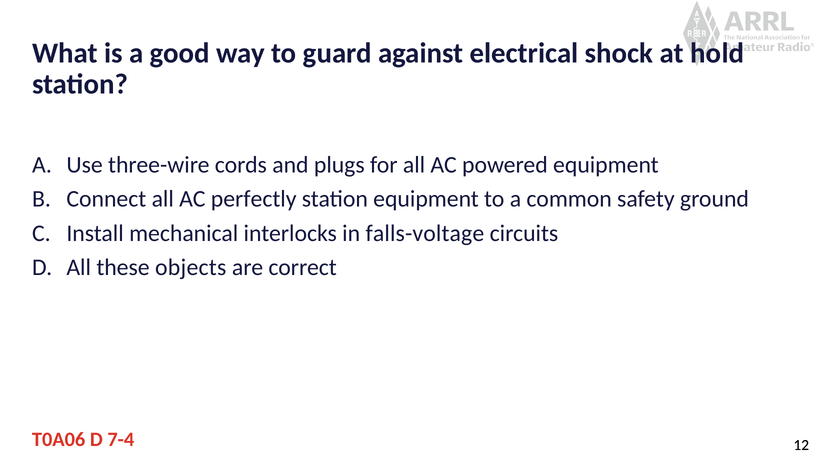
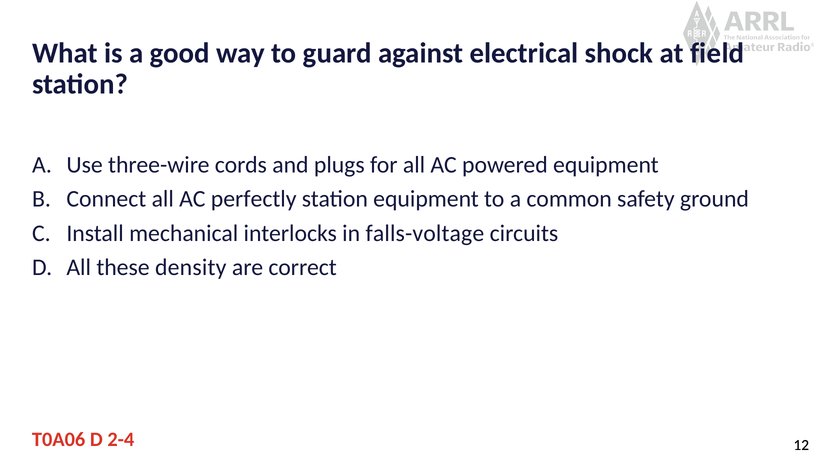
hold: hold -> field (717, 53)
objects: objects -> density (191, 267)
7-4: 7-4 -> 2-4 (121, 439)
